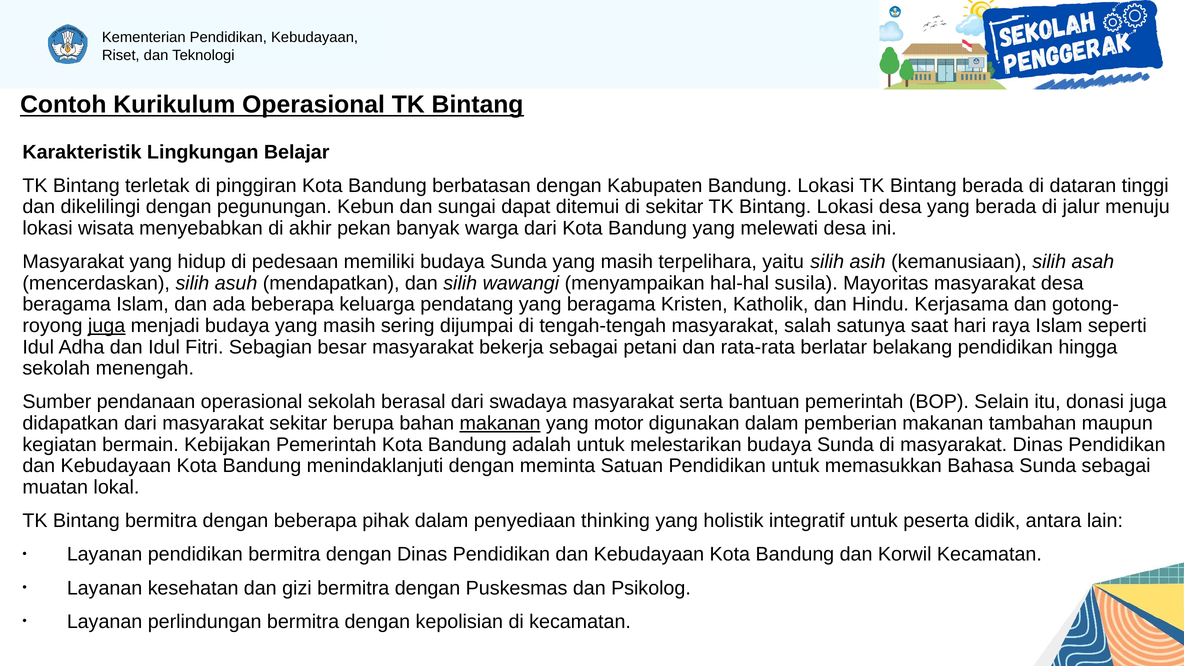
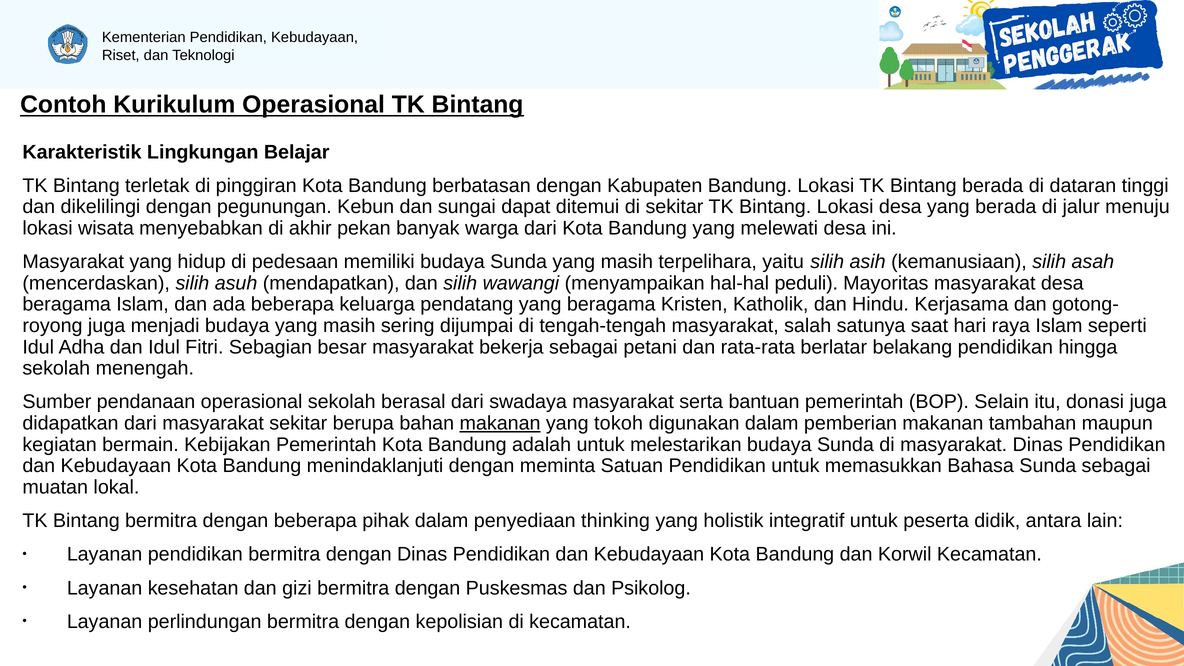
susila: susila -> peduli (806, 283)
juga underline: present -> none (107, 326)
motor: motor -> tokoh (619, 423)
